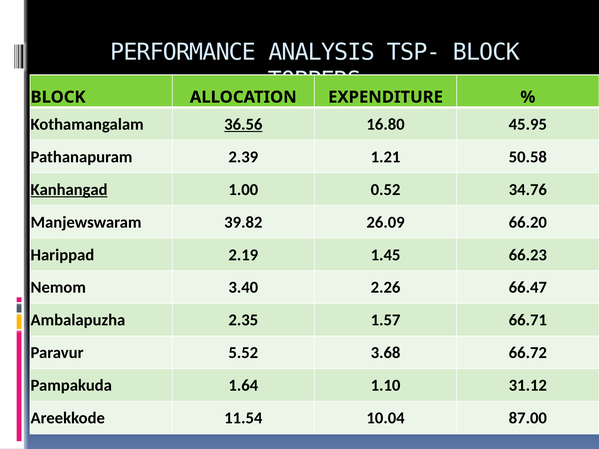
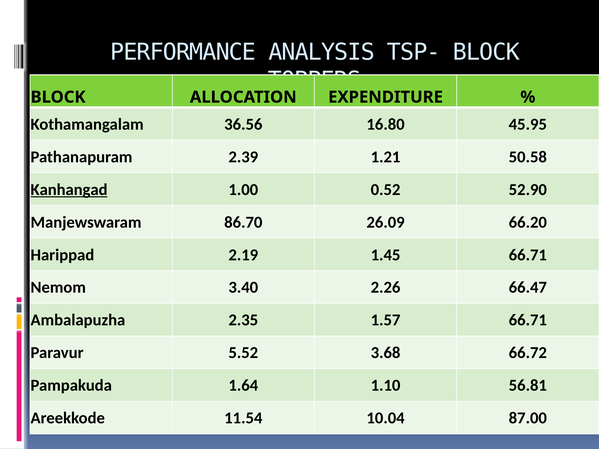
36.56 underline: present -> none (243, 124)
34.76: 34.76 -> 52.90 (528, 190)
39.82: 39.82 -> 86.70 (243, 222)
1.45 66.23: 66.23 -> 66.71 (528, 255)
31.12: 31.12 -> 56.81 (528, 386)
